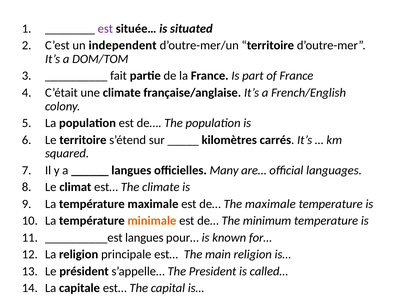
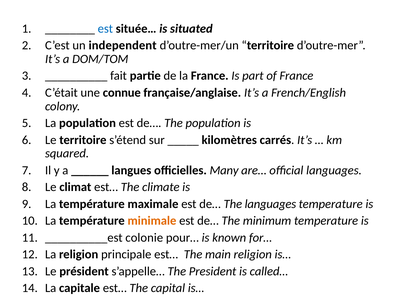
est colour: purple -> blue (105, 29)
une climate: climate -> connue (122, 93)
The maximale: maximale -> languages (270, 204)
__________est langues: langues -> colonie (144, 238)
